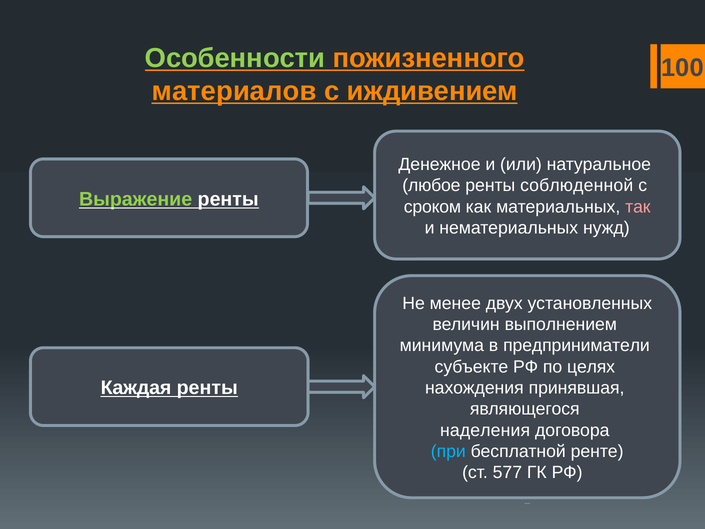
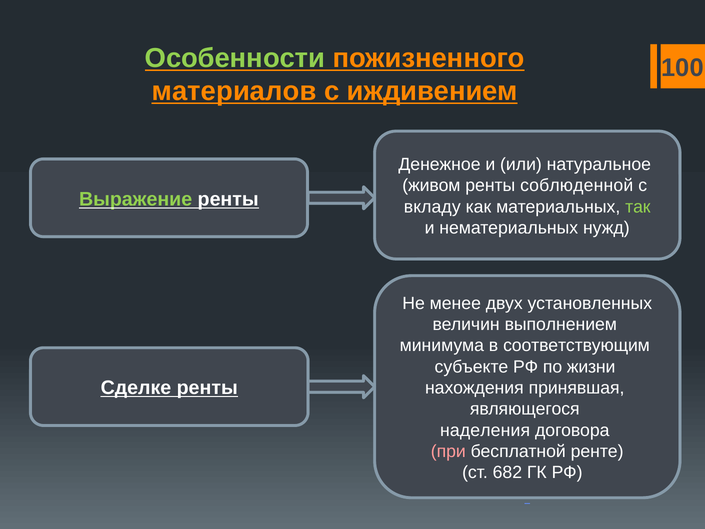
любое: любое -> живом (431, 186)
сроком: сроком -> вкладу (432, 207)
так colour: pink -> light green (638, 207)
предприниматели: предприниматели -> соответствующим (576, 345)
целях: целях -> жизни (591, 367)
Каждая: Каждая -> Сделке (136, 388)
при colour: light blue -> pink (448, 451)
577: 577 -> 682 (507, 472)
